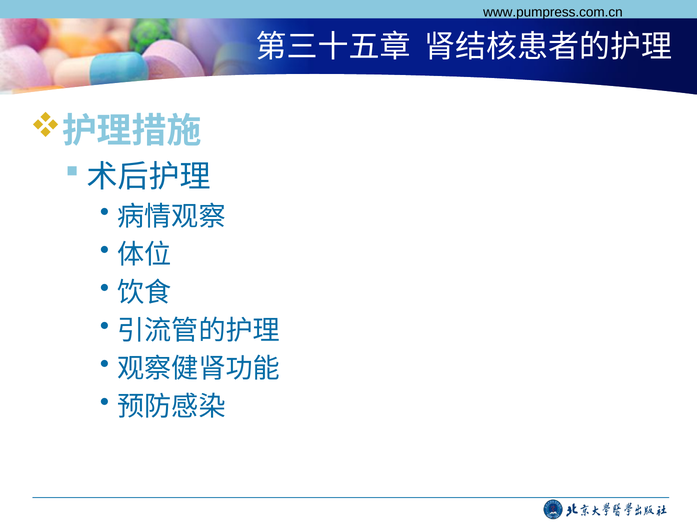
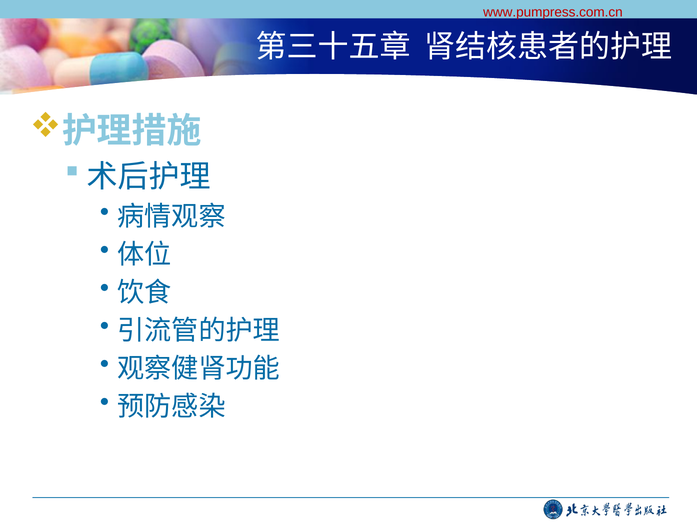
www.pumpress.com.cn colour: black -> red (553, 13)
